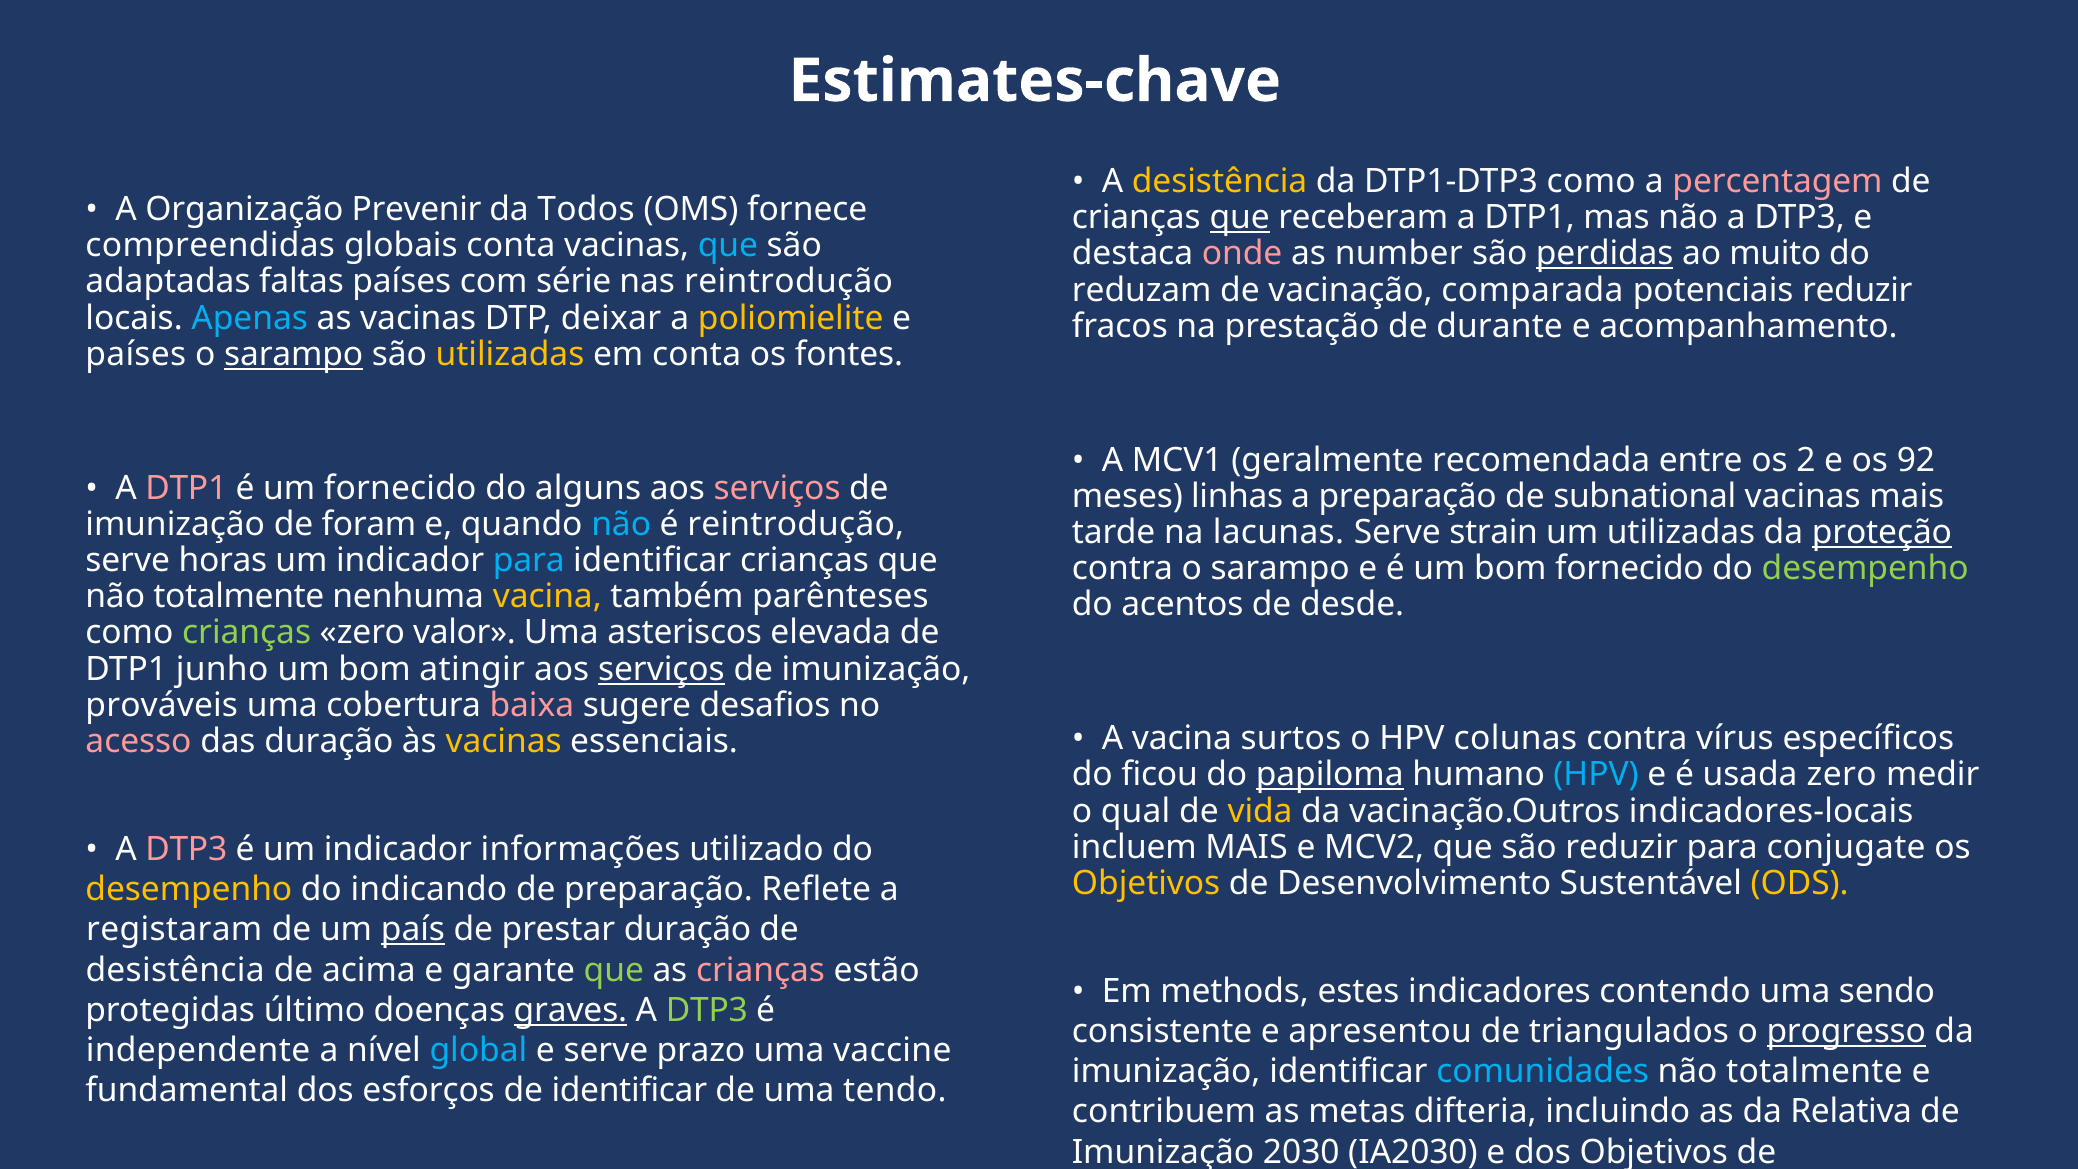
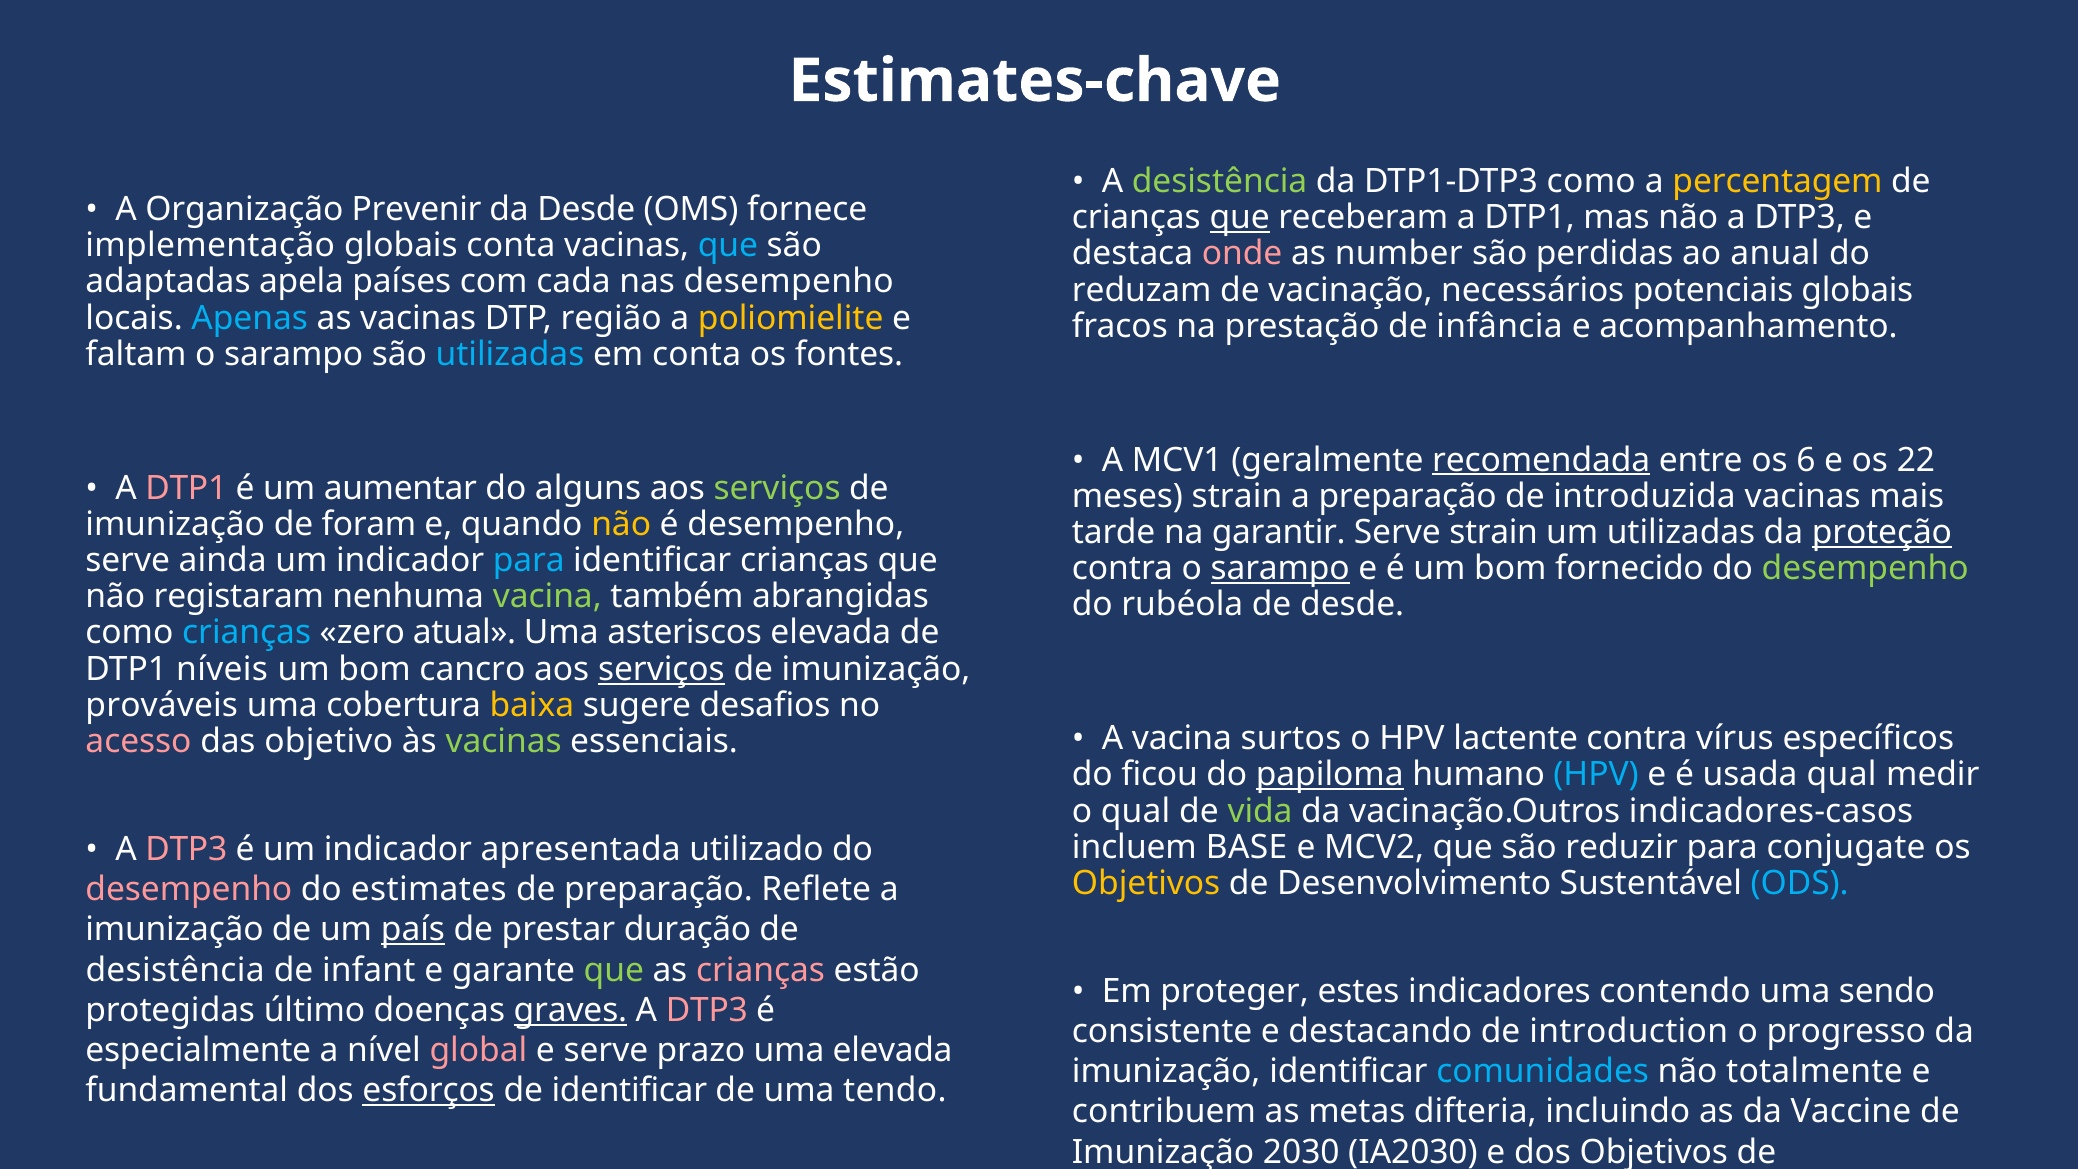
desistência colour: yellow -> light green (1220, 181)
percentagem colour: pink -> yellow (1778, 181)
da Todos: Todos -> Desde (586, 209)
compreendidas: compreendidas -> implementação (210, 246)
perdidas underline: present -> none (1605, 254)
muito: muito -> anual (1775, 254)
faltas: faltas -> apela (302, 282)
série: série -> cada (574, 282)
nas reintrodução: reintrodução -> desempenho (789, 282)
comparada: comparada -> necessários (1533, 290)
potenciais reduzir: reduzir -> globais (1857, 290)
deixar: deixar -> região (611, 318)
durante: durante -> infância (1500, 326)
países: países -> faltam (136, 354)
sarampo underline: present -> none (294, 354)
utilizadas colour: yellow -> light blue (510, 354)
recomendada underline: none -> present (1541, 460)
2: 2 -> 6 (1806, 460)
92: 92 -> 22 (1916, 460)
um fornecido: fornecido -> aumentar (400, 488)
serviços colour: pink -> light green (777, 488)
meses linhas: linhas -> strain (1237, 496)
subnational: subnational -> introduzida (1645, 496)
não colour: light blue -> yellow (621, 524)
é reintrodução: reintrodução -> desempenho (796, 524)
lacunas: lacunas -> garantir (1279, 532)
horas: horas -> ainda (223, 560)
sarampo underline: none -> present (1280, 569)
totalmente: totalmente -> registaram (239, 597)
vacina colour: yellow -> light green (547, 597)
parênteses: parênteses -> abrangidas (841, 597)
acentos: acentos -> rubéola (1182, 605)
crianças colour: light green -> light blue (247, 633)
valor: valor -> atual (465, 633)
junho: junho -> níveis (222, 669)
atingir: atingir -> cancro (472, 669)
baixa colour: pink -> yellow (532, 705)
colunas: colunas -> lactente (1516, 739)
das duração: duração -> objetivo (329, 741)
vacinas colour: yellow -> light green (504, 741)
usada zero: zero -> qual (1842, 775)
vida colour: yellow -> light green (1260, 811)
indicadores-locais: indicadores-locais -> indicadores-casos (1771, 811)
incluem MAIS: MAIS -> BASE (1247, 847)
informações: informações -> apresentada (581, 849)
ODS colour: yellow -> light blue (1800, 883)
desempenho colour: yellow -> pink (189, 889)
indicando: indicando -> estimates (429, 889)
registaram: registaram -> imunização (175, 930)
acima: acima -> infant (369, 970)
methods: methods -> proteger (1235, 991)
DTP3 colour: light green -> pink (707, 1010)
apresentou: apresentou -> destacando (1380, 1031)
triangulados: triangulados -> introduction (1629, 1031)
progresso underline: present -> none (1846, 1031)
independente: independente -> especialmente (198, 1050)
global colour: light blue -> pink (478, 1050)
uma vaccine: vaccine -> elevada (893, 1050)
esforços underline: none -> present (429, 1091)
Relativa: Relativa -> Vaccine (1851, 1112)
